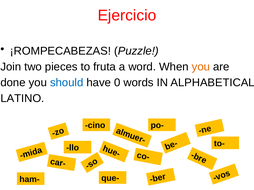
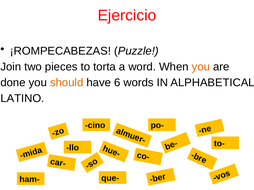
fruta: fruta -> torta (105, 67)
should colour: blue -> orange (67, 83)
0: 0 -> 6 (117, 83)
